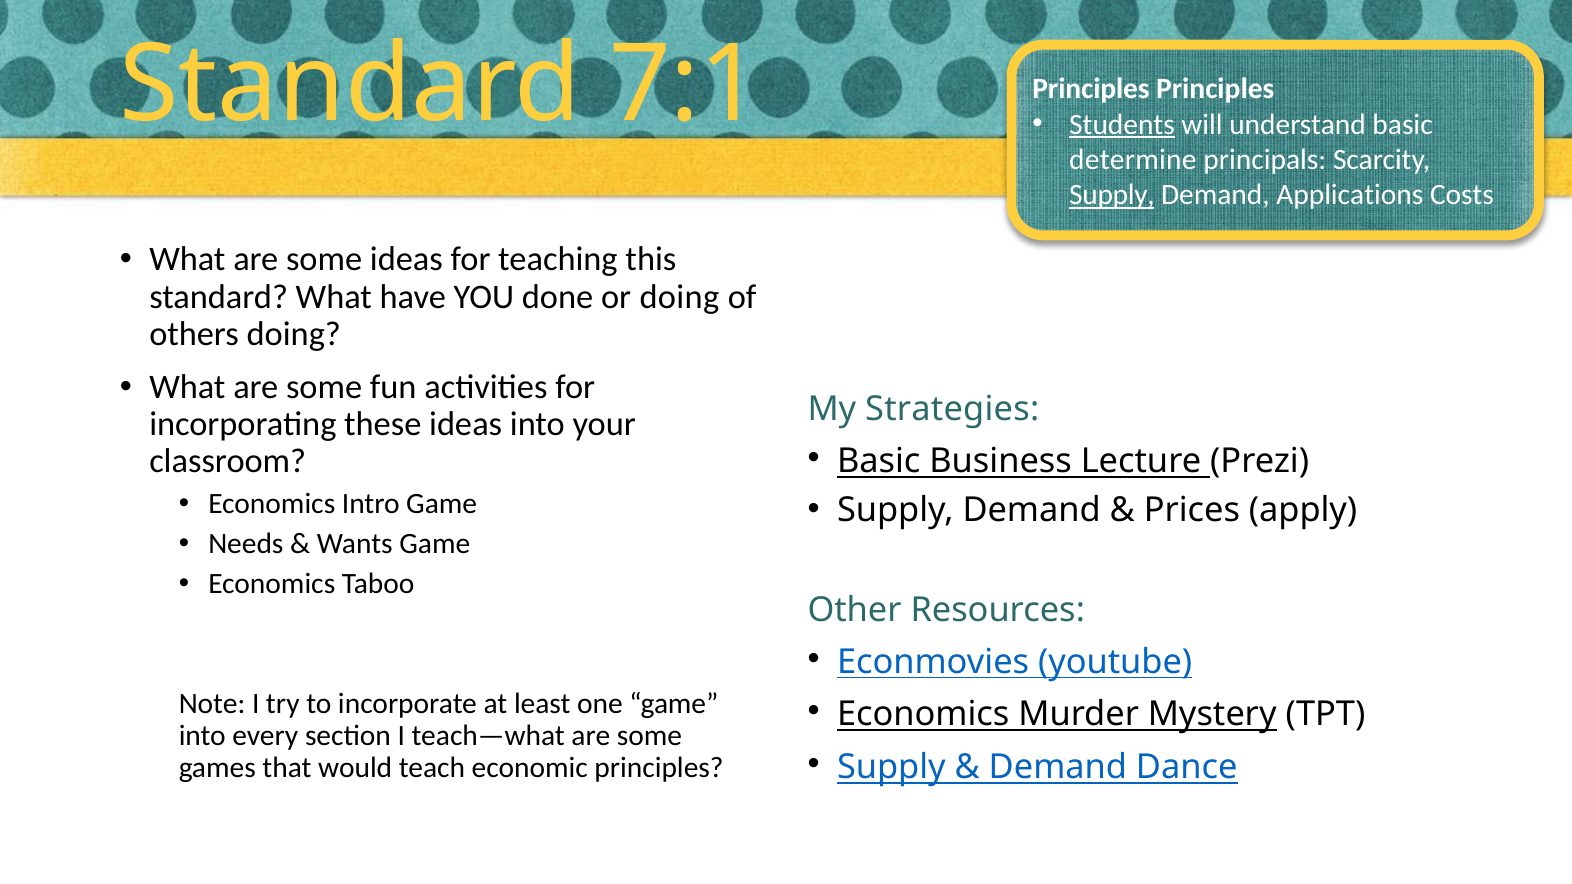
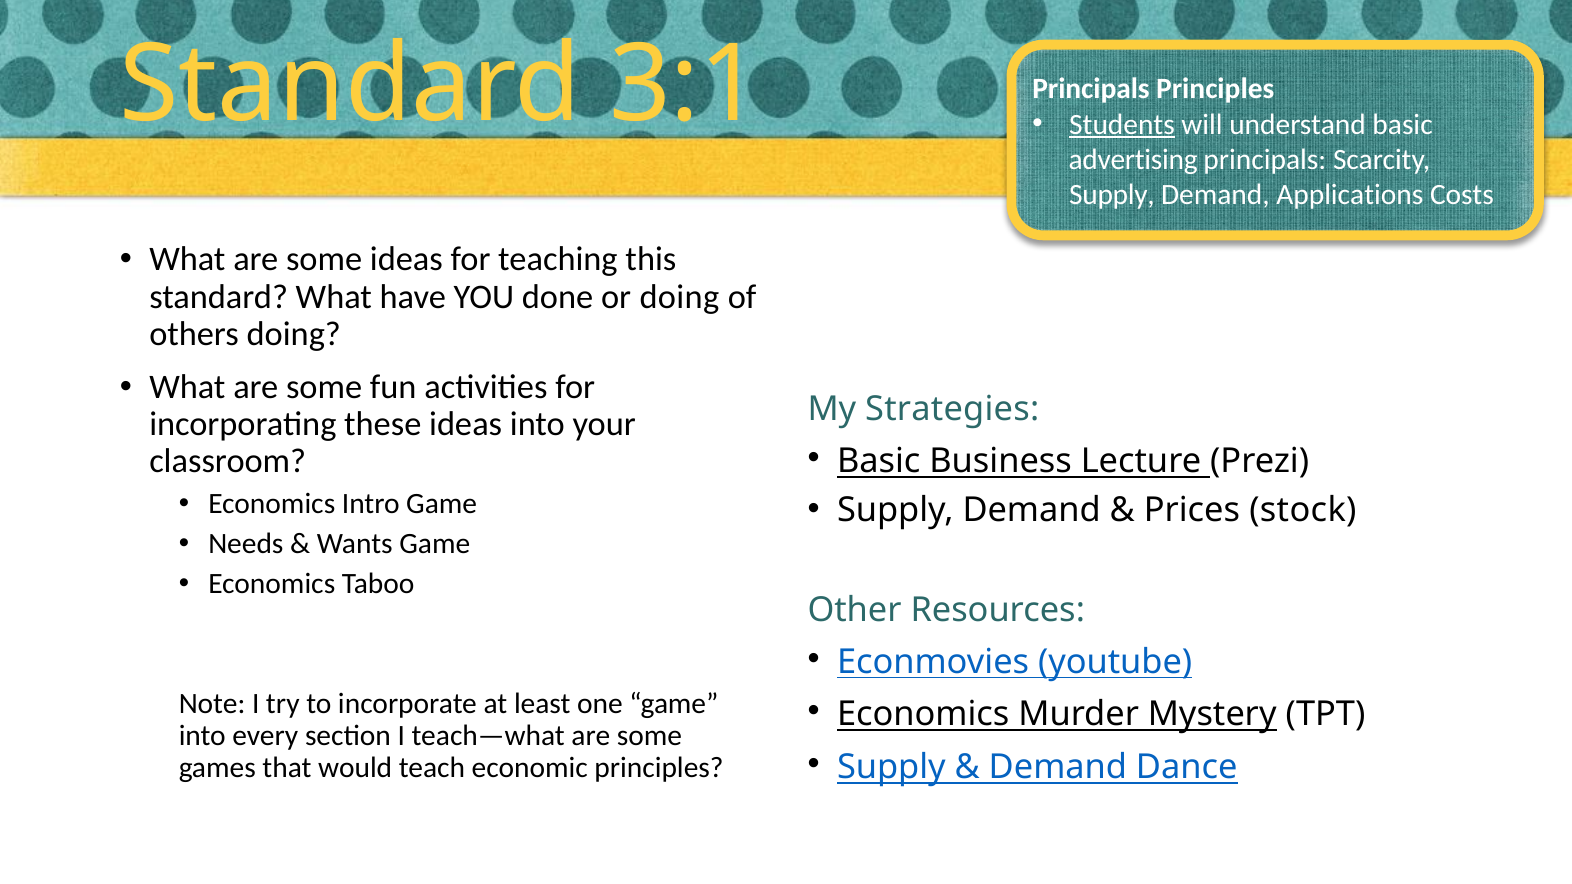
7:1: 7:1 -> 3:1 (685, 85)
Principles: Principles -> Principals (1091, 89)
determine: determine -> advertising (1133, 160)
Supply underline: present -> none (1112, 195)
apply: apply -> stock (1303, 510)
